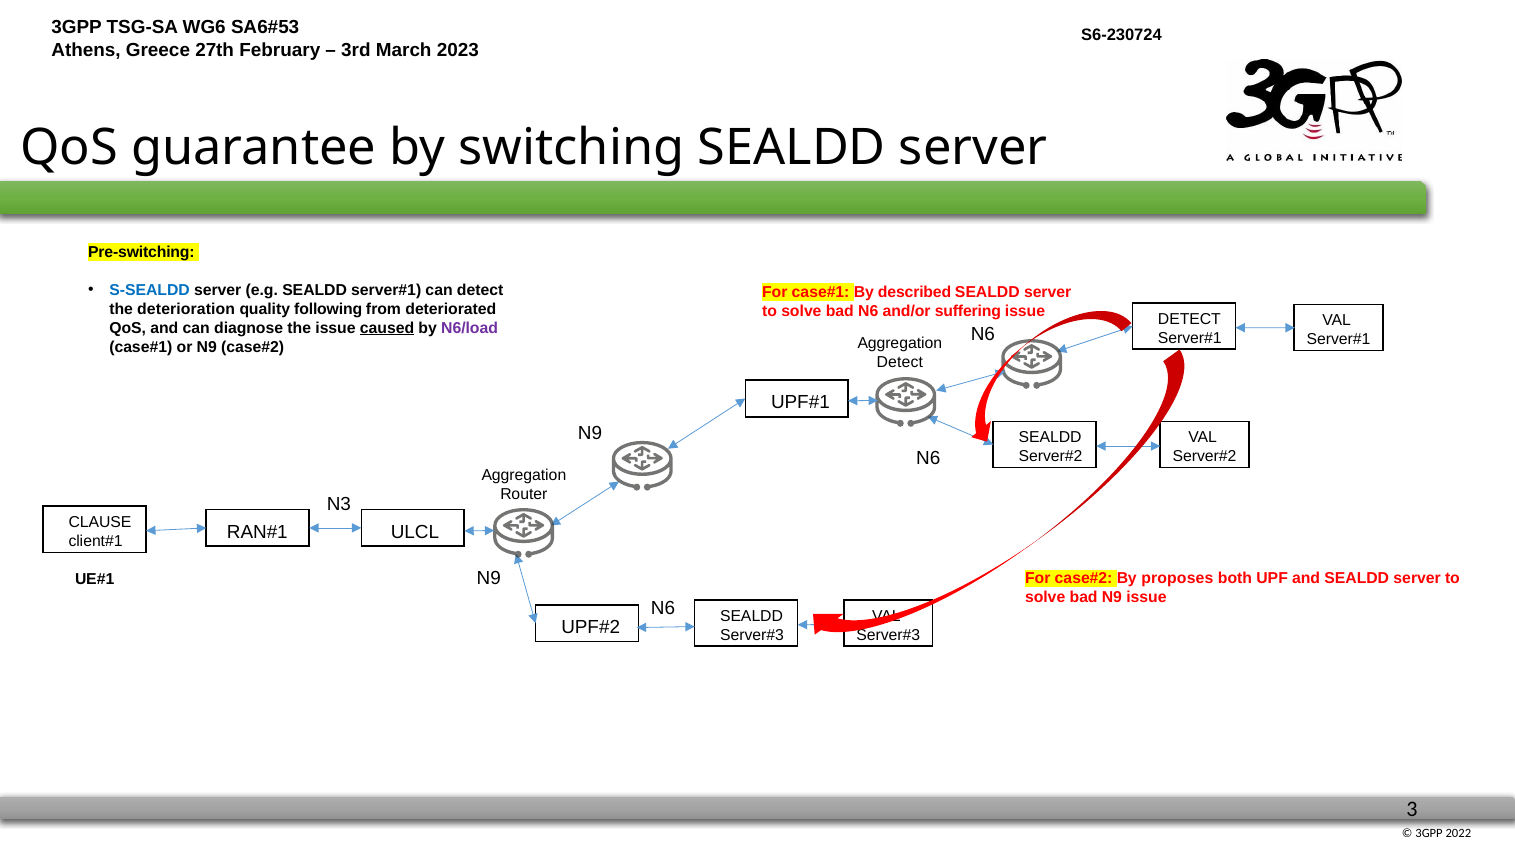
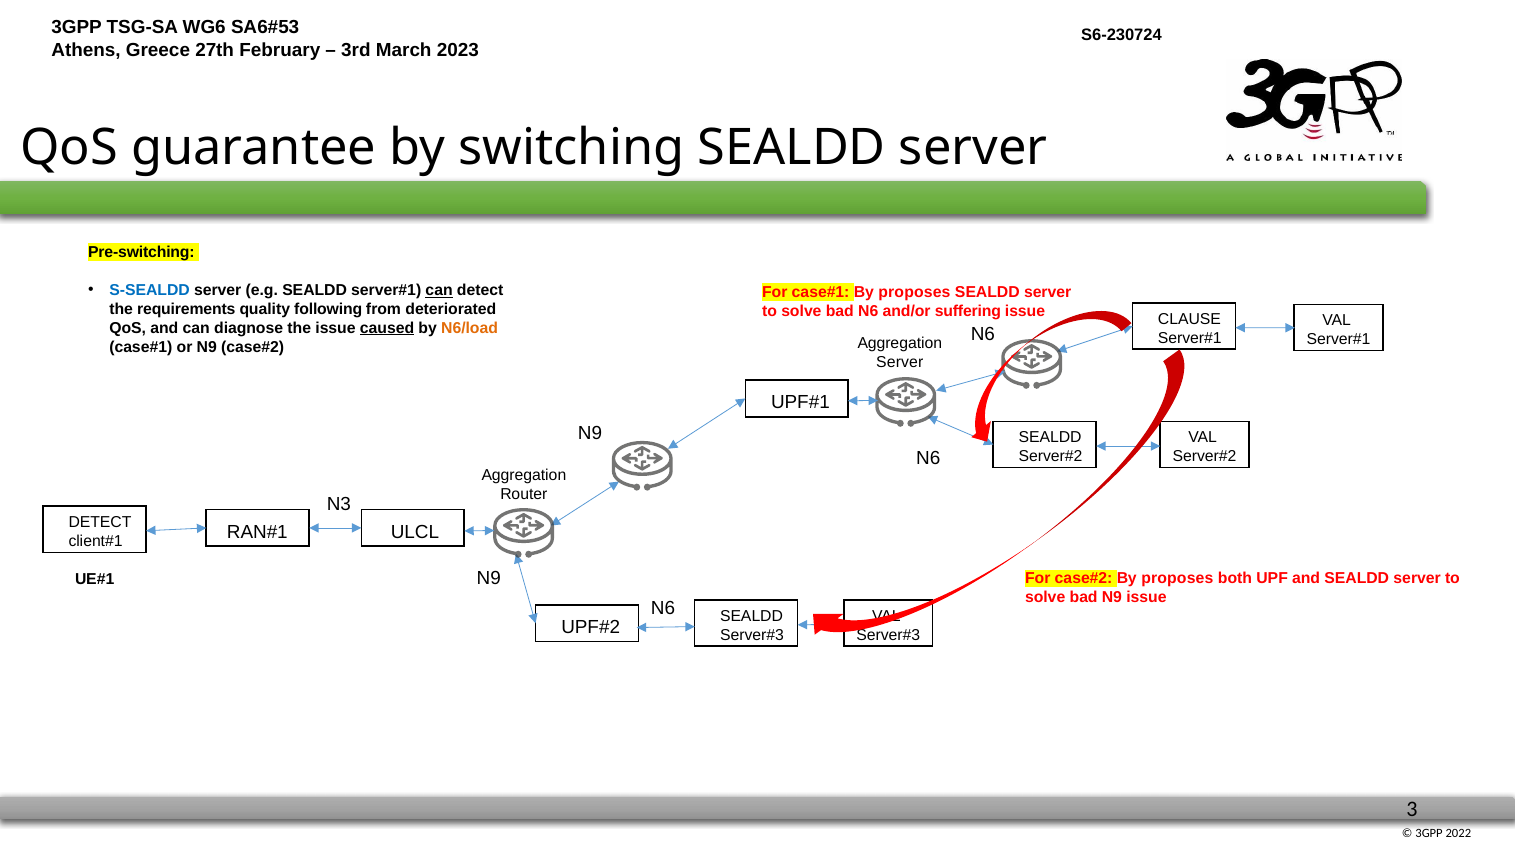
can underline: none -> present (439, 290)
described: described -> proposes (914, 292)
deterioration: deterioration -> requirements (186, 309)
DETECT: DETECT -> CLAUSE (1189, 319)
N6/load colour: purple -> orange (470, 328)
Detect: Detect -> Server (900, 362)
CLAUSE: CLAUSE -> DETECT (100, 522)
